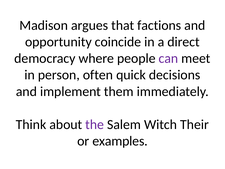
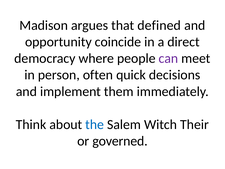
factions: factions -> defined (159, 25)
the colour: purple -> blue (95, 124)
examples: examples -> governed (120, 141)
